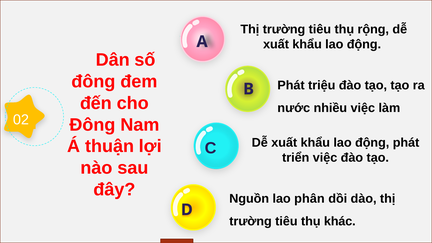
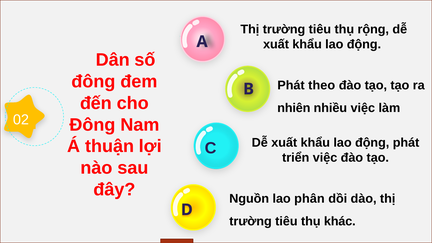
triệu: triệu -> theo (322, 85)
nước: nước -> nhiên (294, 108)
